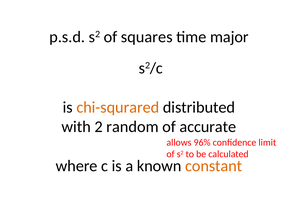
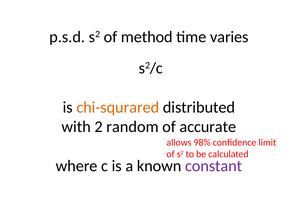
squares: squares -> method (147, 37)
major: major -> varies (229, 37)
96%: 96% -> 98% (202, 142)
constant colour: orange -> purple (214, 166)
